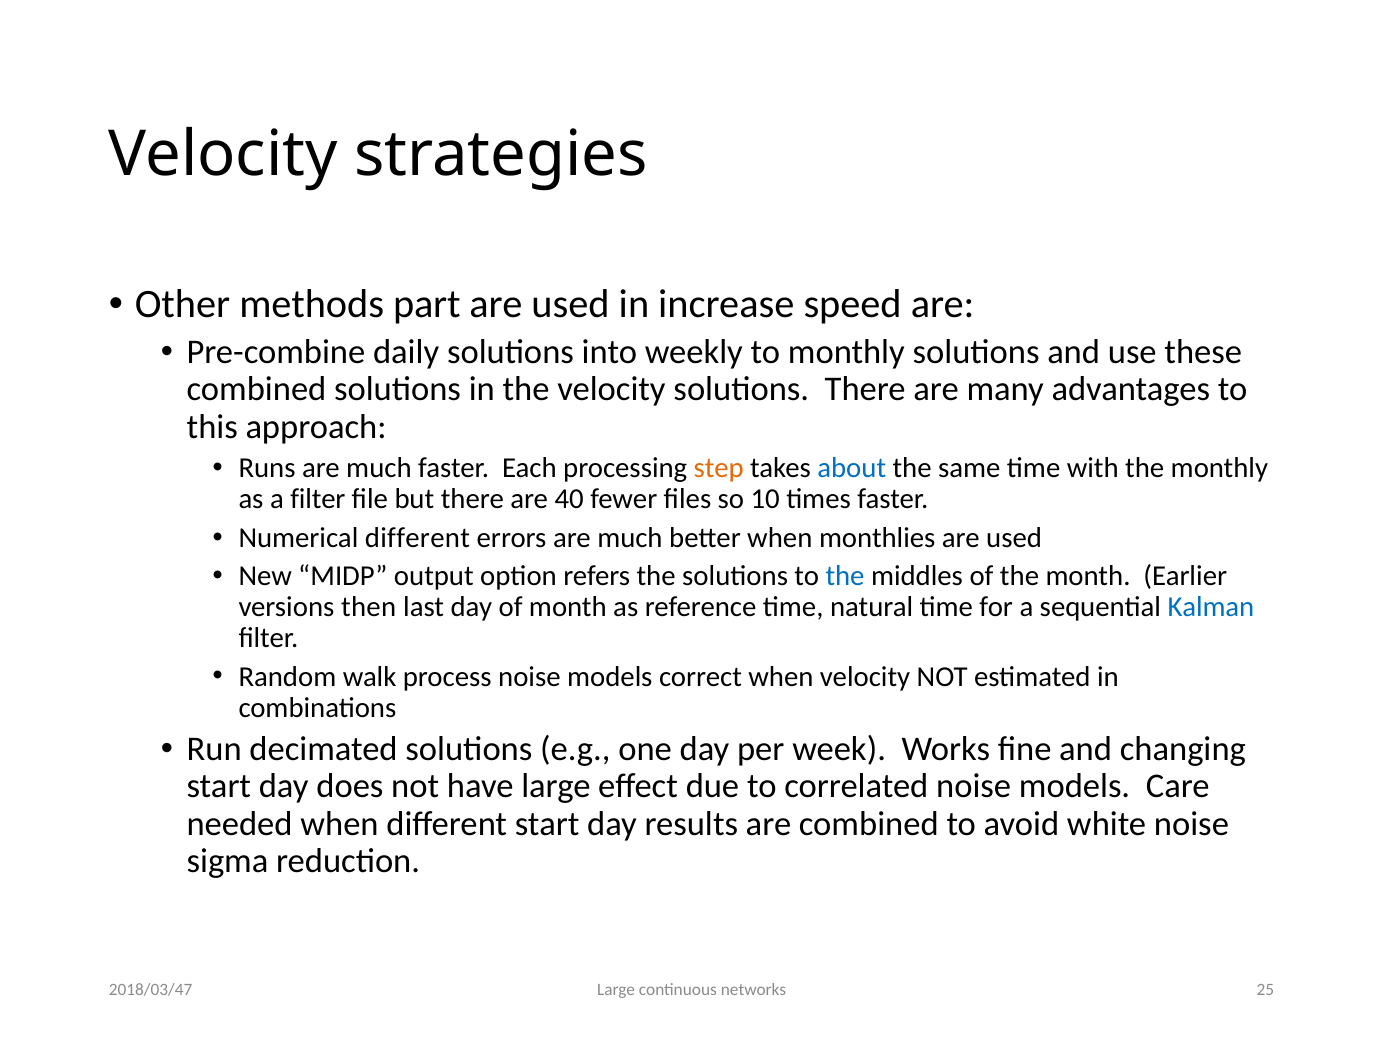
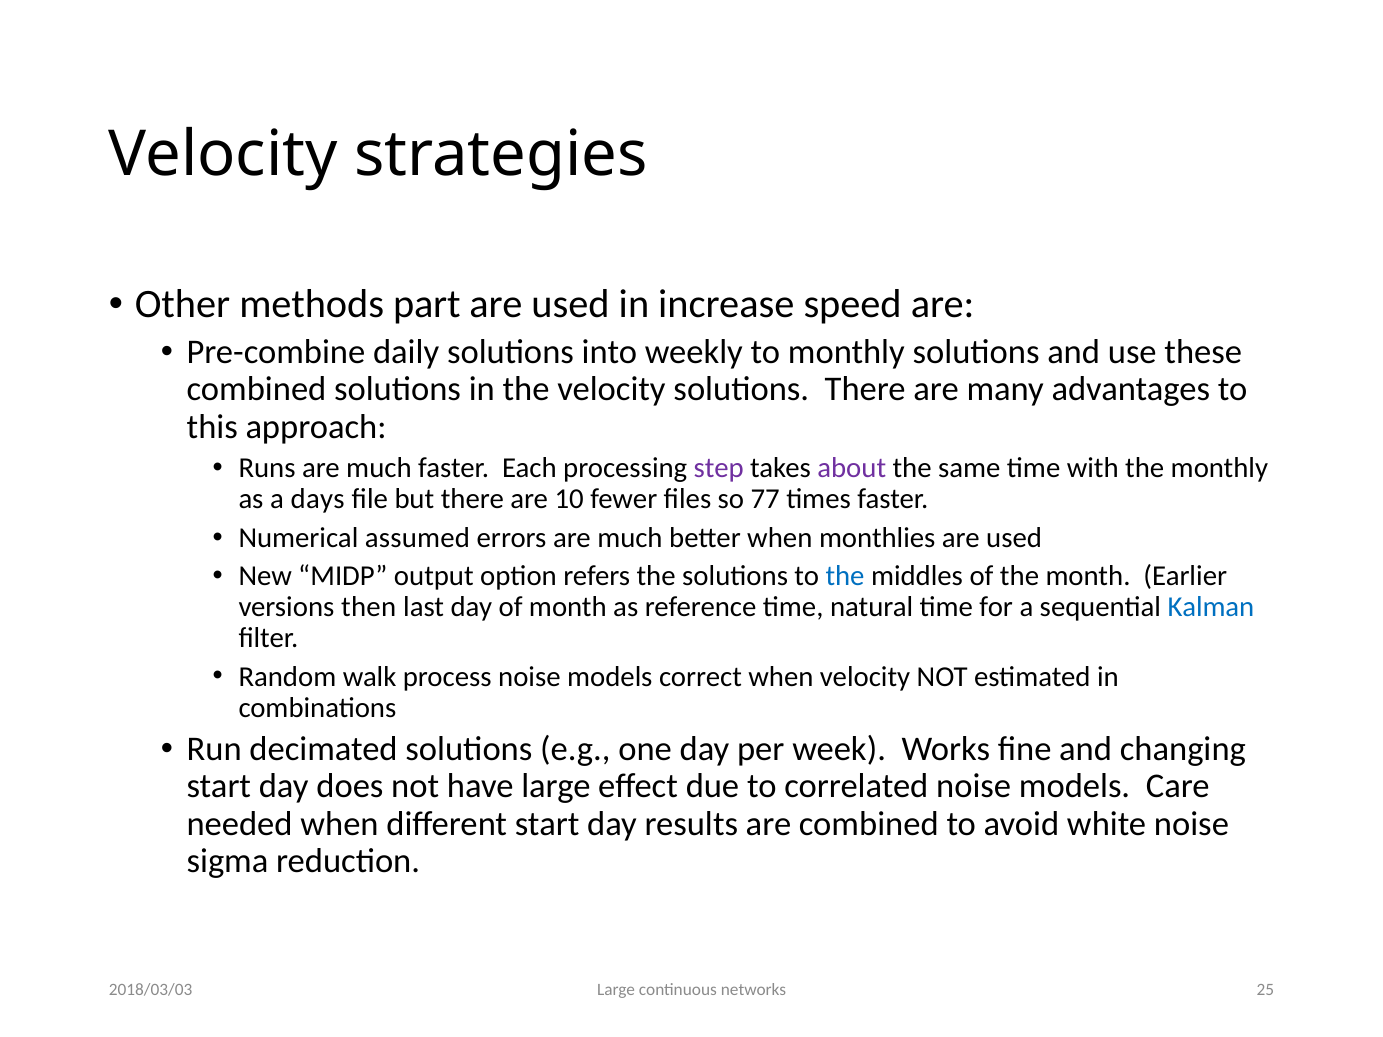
step colour: orange -> purple (719, 468)
about colour: blue -> purple (852, 468)
a filter: filter -> days (318, 500)
40: 40 -> 10 (569, 500)
10: 10 -> 77 (765, 500)
Numerical different: different -> assumed (417, 538)
2018/03/47: 2018/03/47 -> 2018/03/03 (151, 990)
